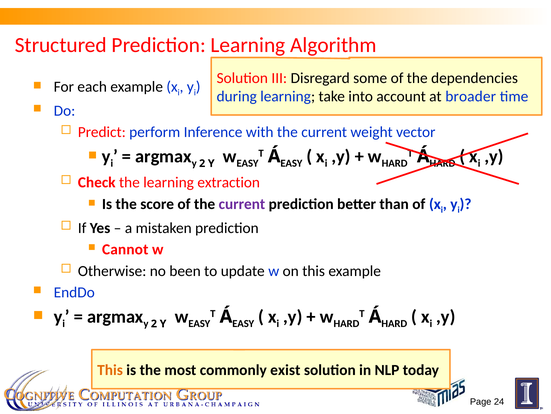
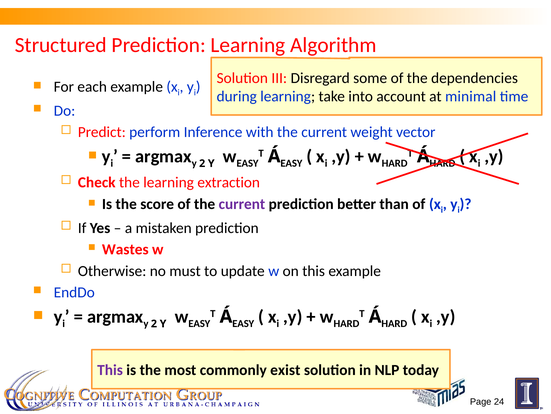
broader: broader -> minimal (471, 96)
Cannot: Cannot -> Wastes (125, 249)
been: been -> must (185, 271)
This colour: orange -> purple (110, 370)
